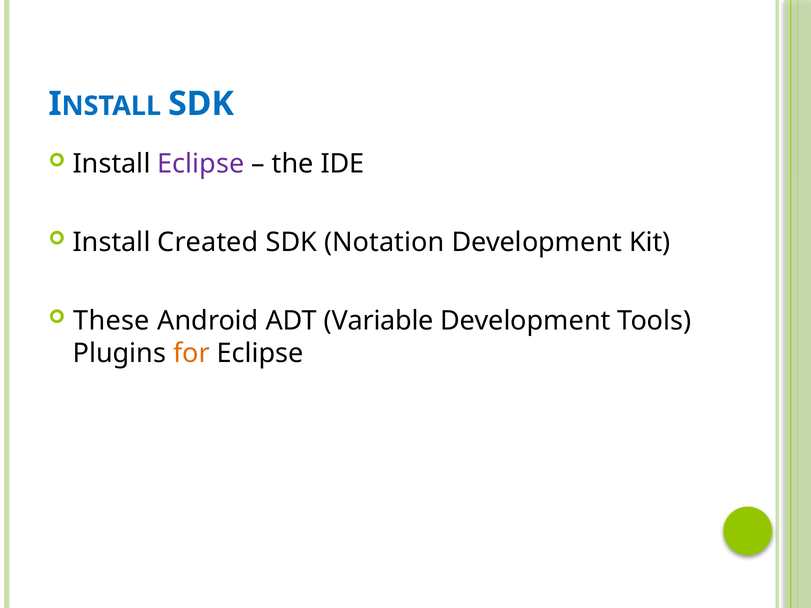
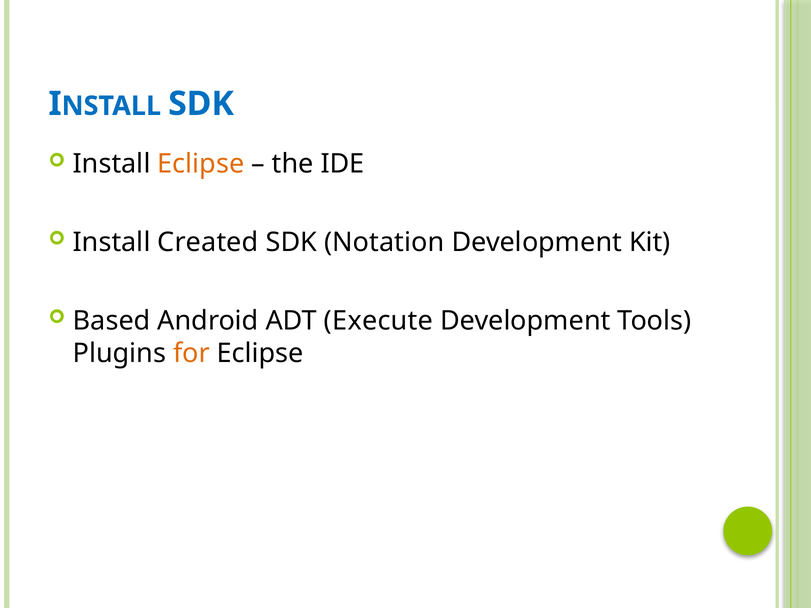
Eclipse colour: purple -> orange (201, 164)
These: These -> Based (112, 321)
Variable: Variable -> Execute (378, 321)
